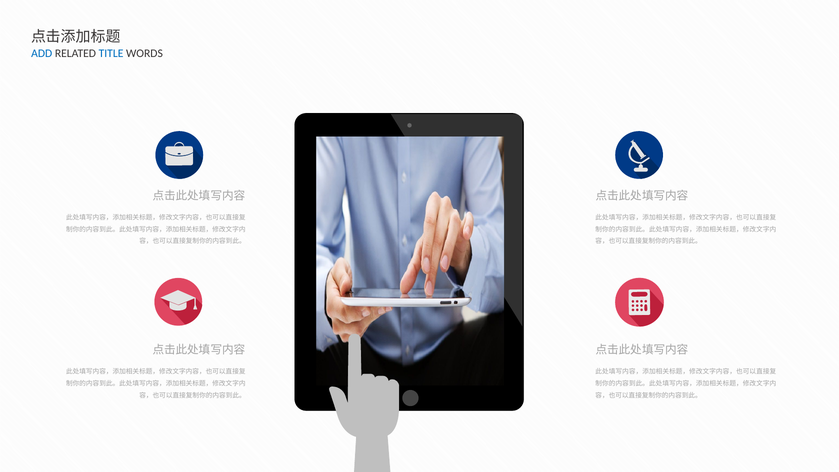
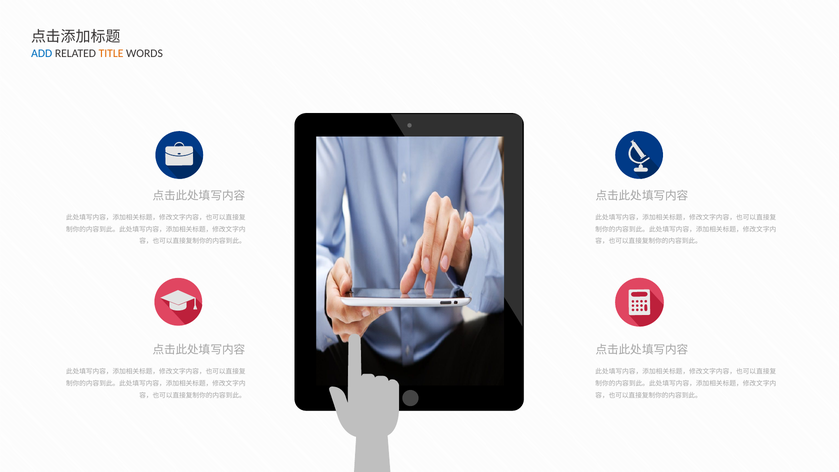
TITLE colour: blue -> orange (111, 54)
